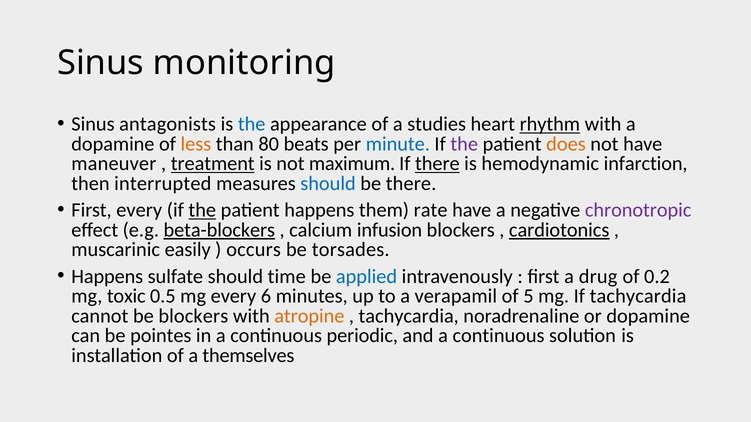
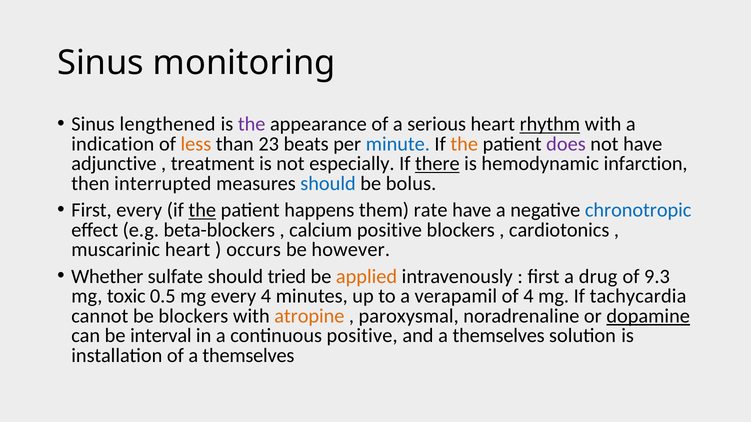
antagonists: antagonists -> lengthened (168, 124)
the colour: blue -> purple (252, 124)
studies: studies -> serious (437, 124)
dopamine: dopamine -> indication (113, 144)
80: 80 -> 23 (269, 144)
the colour: purple -> orange (464, 144)
does colour: orange -> purple (566, 144)
maneuver: maneuver -> adjunctive (114, 164)
treatment underline: present -> none (213, 164)
maximum: maximum -> especially (352, 164)
be there: there -> bolus (411, 184)
chronotropic colour: purple -> blue (638, 210)
beta-blockers underline: present -> none (219, 230)
calcium infusion: infusion -> positive (389, 230)
cardiotonics underline: present -> none (559, 230)
muscarinic easily: easily -> heart (188, 250)
torsades: torsades -> however (351, 250)
Happens: Happens -> Whether (107, 277)
time: time -> tried (287, 277)
applied colour: blue -> orange (367, 277)
0.2: 0.2 -> 9.3 (657, 277)
every 6: 6 -> 4 (266, 296)
of 5: 5 -> 4 (528, 296)
tachycardia: tachycardia -> paroxysmal (409, 316)
dopamine underline: none -> present (648, 316)
pointes: pointes -> interval (161, 336)
continuous periodic: periodic -> positive (362, 336)
and a continuous: continuous -> themselves (499, 336)
